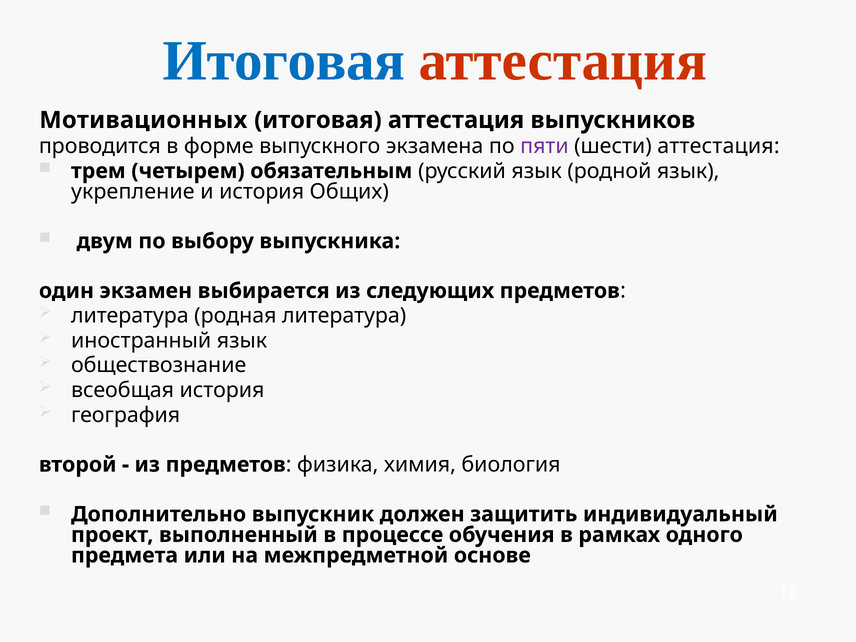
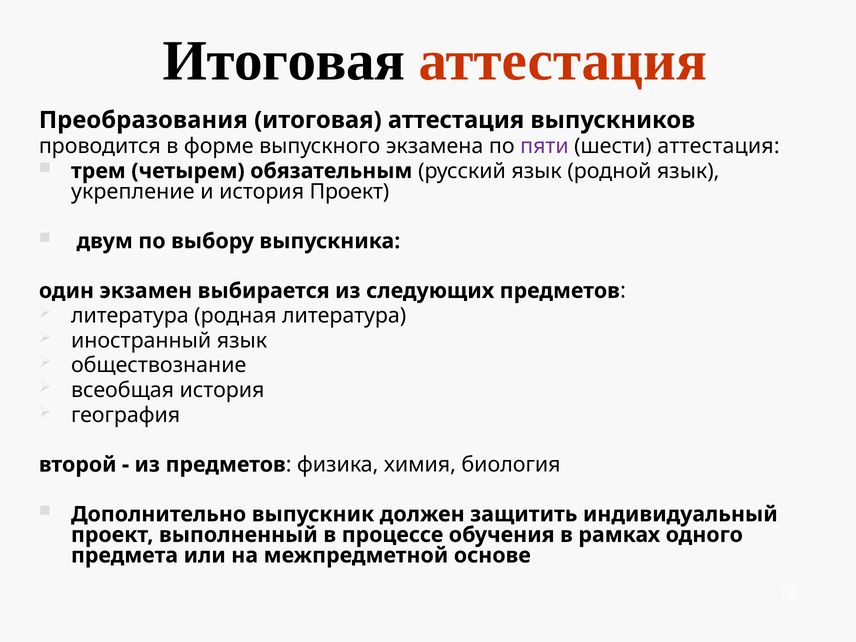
Итоговая colour: blue -> black (284, 61)
Мотивационных: Мотивационных -> Преобразования (143, 120)
история Общих: Общих -> Проект (349, 192)
